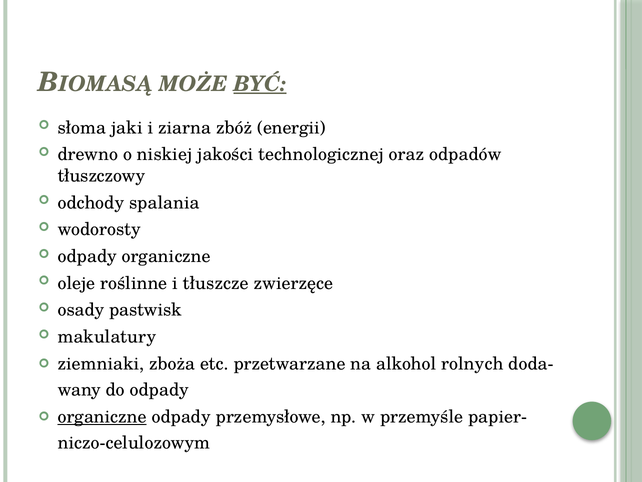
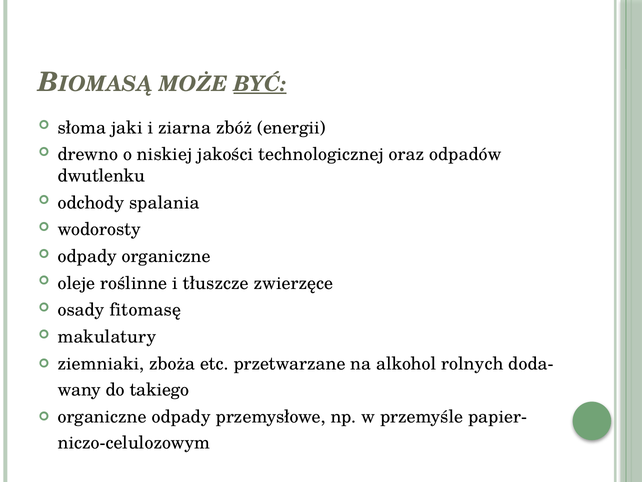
tłuszczowy: tłuszczowy -> dwutlenku (101, 176)
pastwisk: pastwisk -> fitomasę (145, 310)
do odpady: odpady -> takiego (159, 389)
organiczne underline: present -> none (102, 416)
